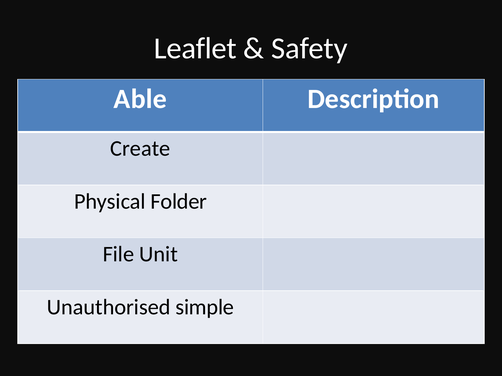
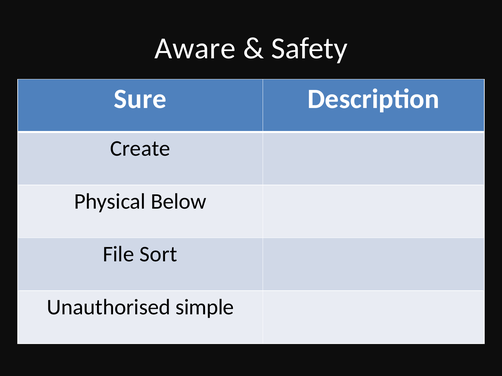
Leaflet: Leaflet -> Aware (195, 49)
Able: Able -> Sure (140, 99)
Folder: Folder -> Below (179, 202)
Unit: Unit -> Sort (158, 255)
